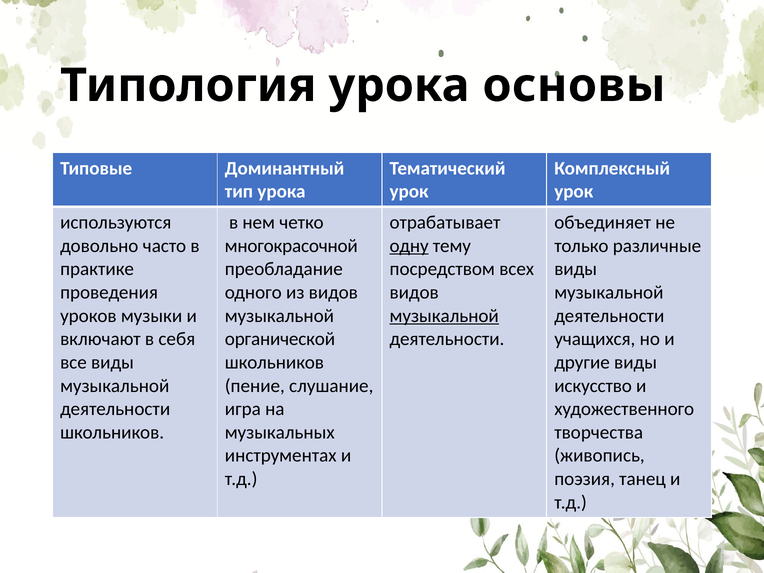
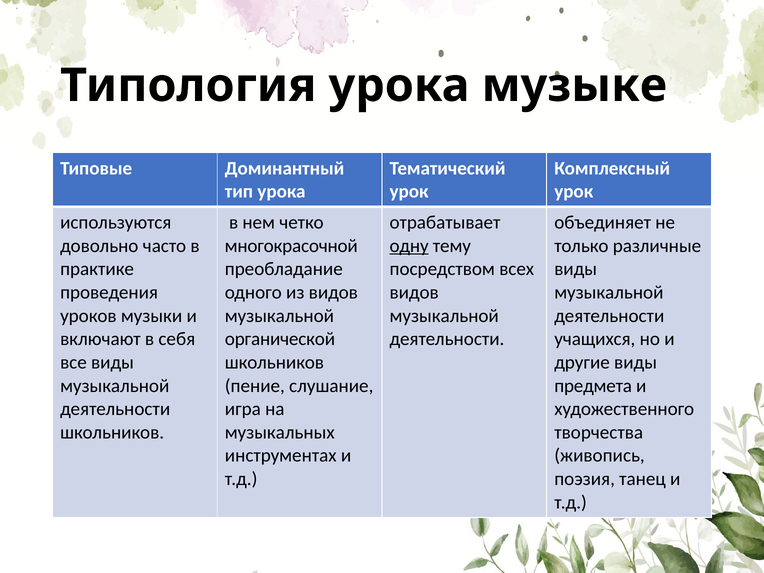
основы: основы -> музыке (574, 86)
музыкальной underline: present -> none (444, 316)
искусство: искусство -> предмета (593, 386)
